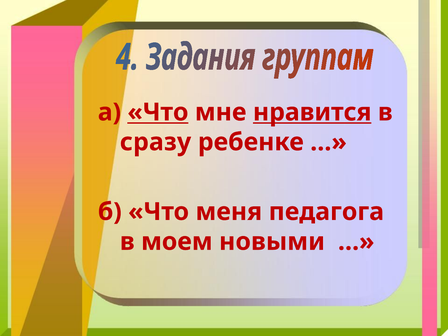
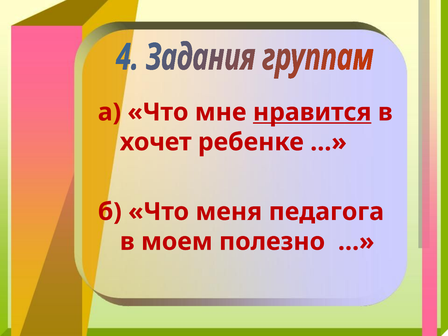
Что underline: present -> none (158, 112)
сразу: сразу -> хочет (156, 142)
новыми: новыми -> полезно (272, 242)
